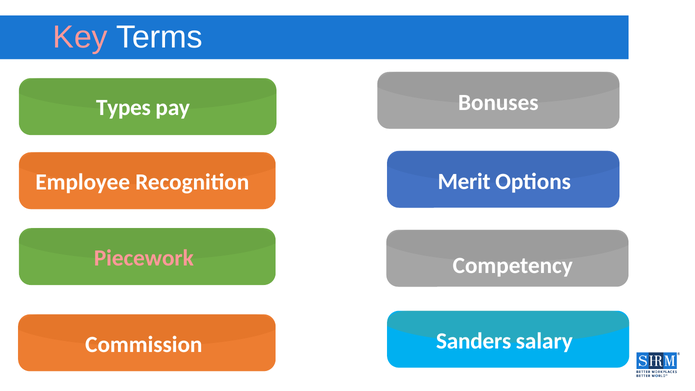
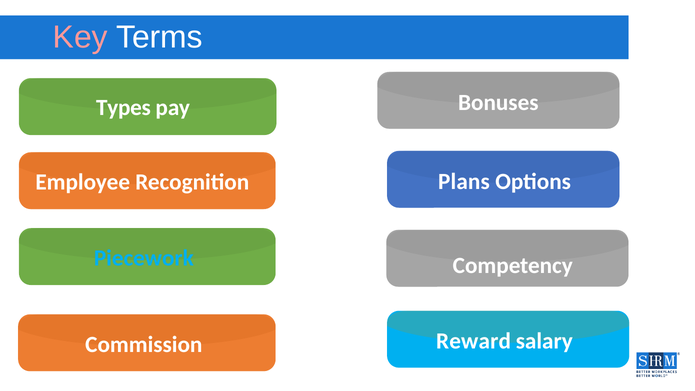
Merit: Merit -> Plans (464, 182)
Piecework colour: pink -> light blue (144, 258)
Sanders: Sanders -> Reward (474, 341)
